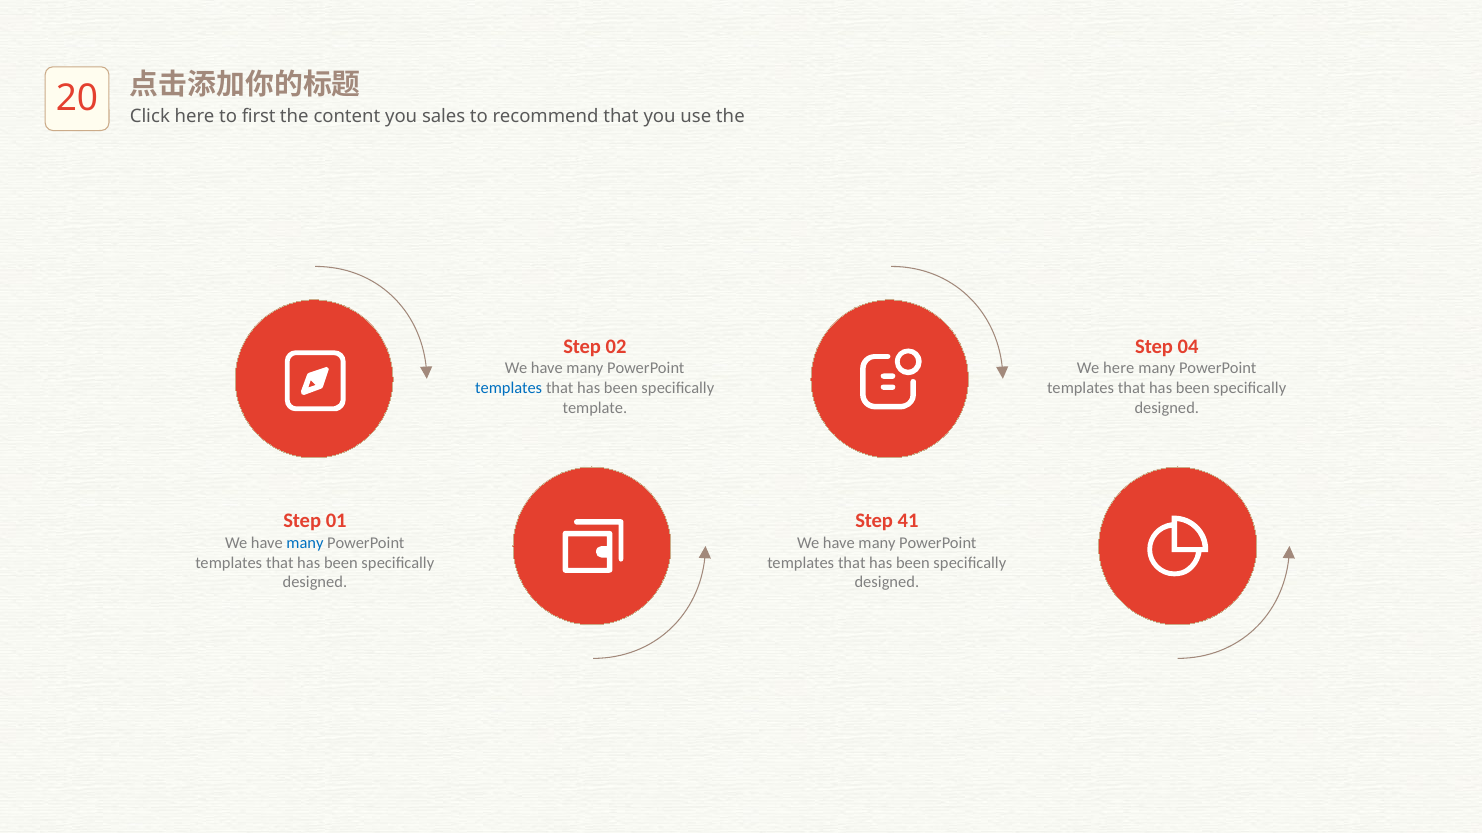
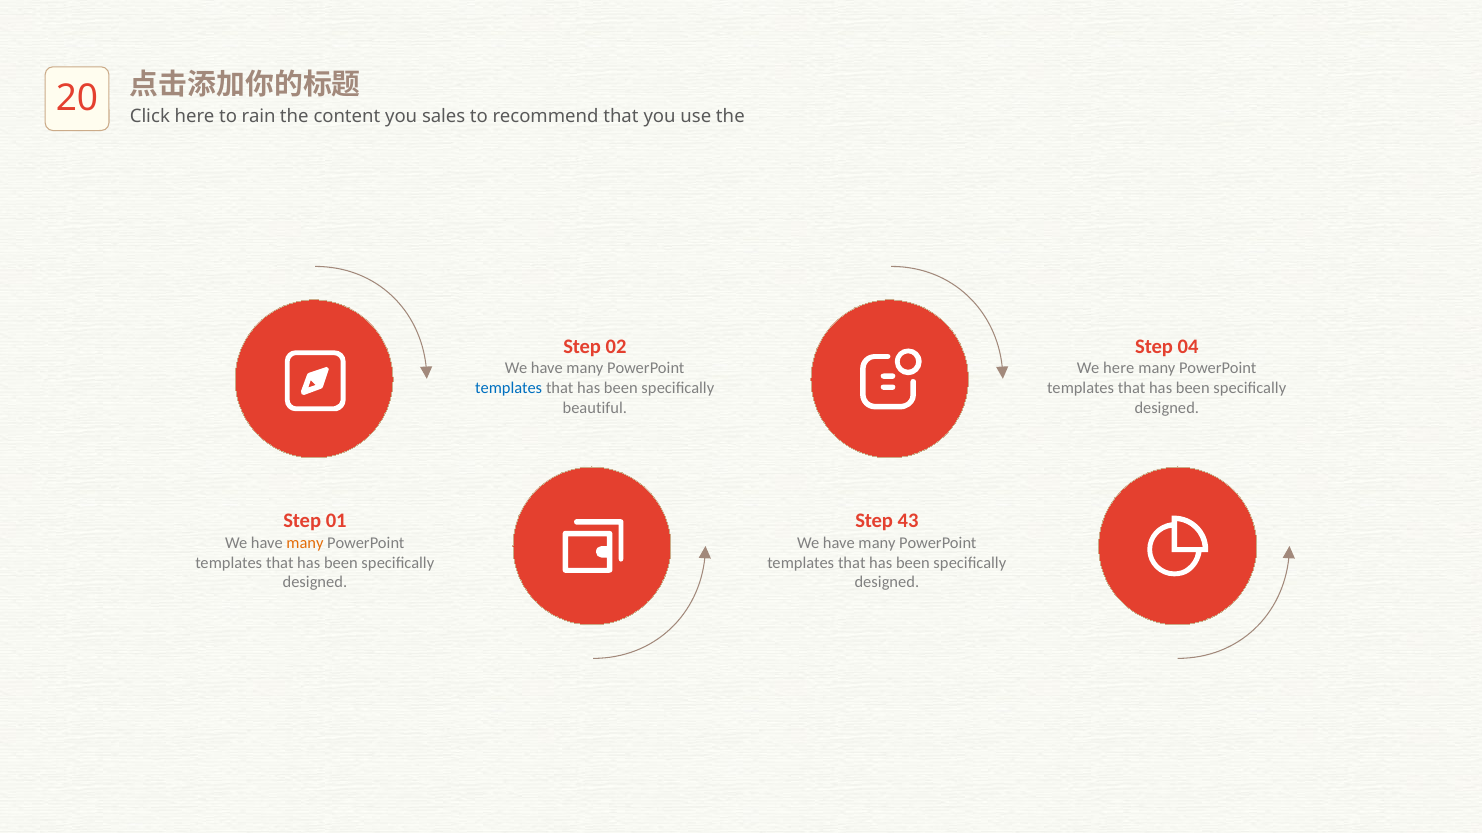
first: first -> rain (259, 117)
template: template -> beautiful (595, 408)
41: 41 -> 43 (908, 521)
many colour: blue -> orange (305, 543)
